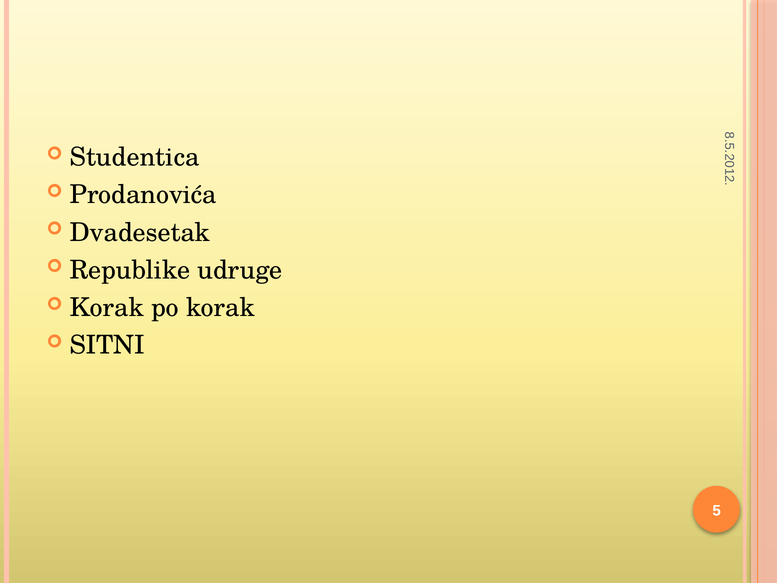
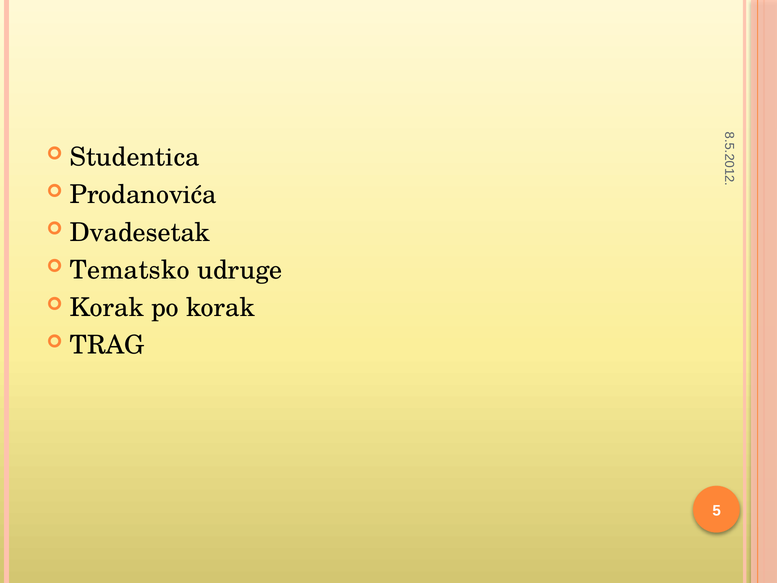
Republike: Republike -> Tematsko (130, 270)
SITNI: SITNI -> TRAG (107, 345)
